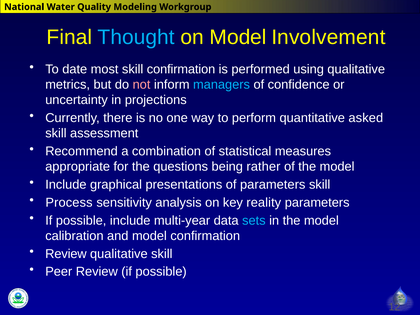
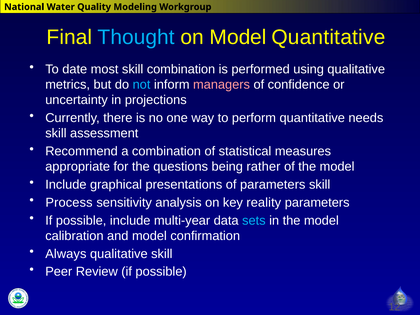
Model Involvement: Involvement -> Quantitative (328, 37)
skill confirmation: confirmation -> combination (181, 69)
not colour: pink -> light blue (142, 85)
managers colour: light blue -> pink (222, 85)
asked: asked -> needs (366, 118)
Review: Review -> Always (66, 254)
